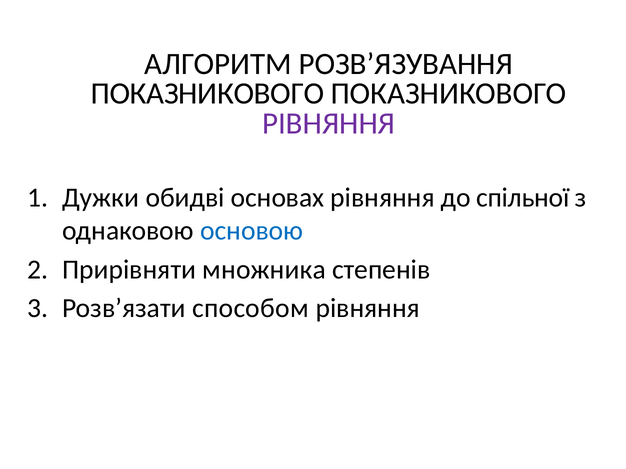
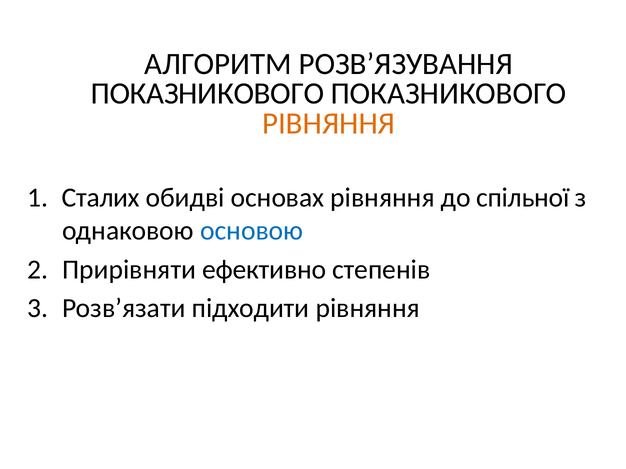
РІВНЯННЯ colour: purple -> orange (329, 124)
Дужки: Дужки -> Сталих (101, 198)
множника: множника -> ефективно (264, 270)
способом: способом -> підходити (251, 308)
